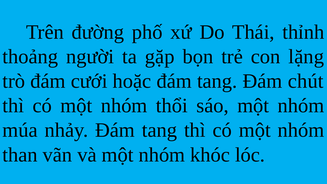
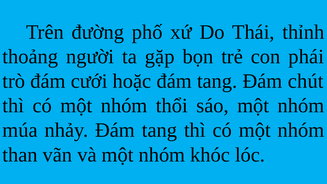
lặng: lặng -> phái (306, 57)
